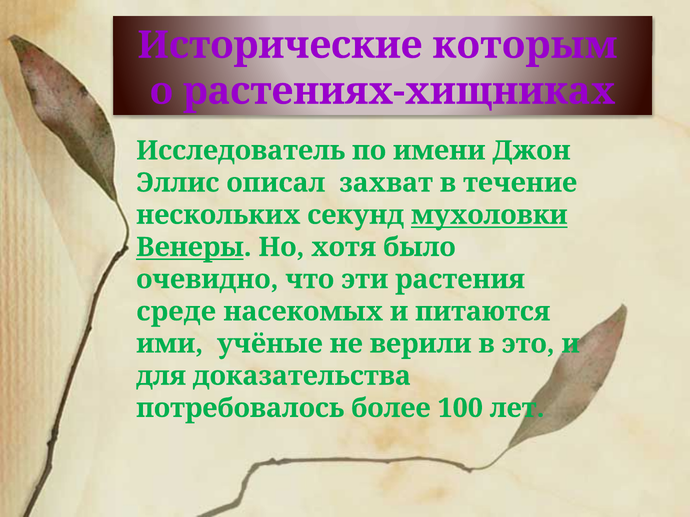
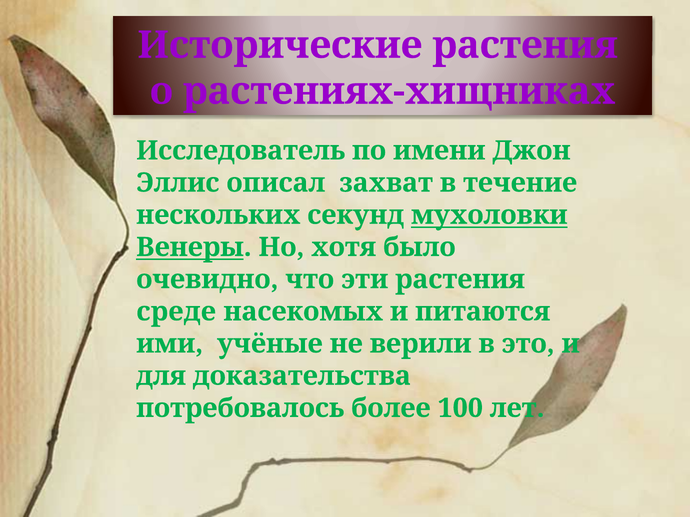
Исторические которым: которым -> растения (525, 45)
